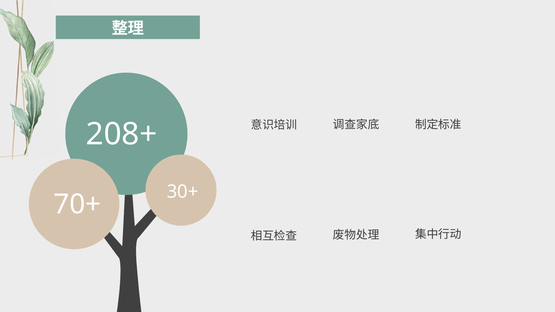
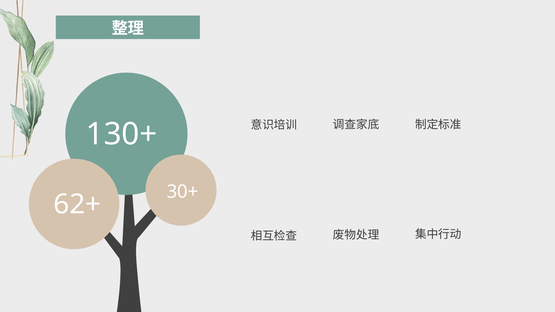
208+: 208+ -> 130+ (122, 134)
70+: 70+ -> 62+ (77, 205)
